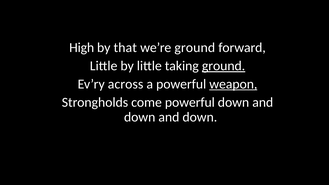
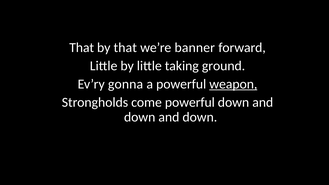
High: High -> That (82, 48)
we’re ground: ground -> banner (195, 48)
ground underline: present -> none (224, 66)
across: across -> gonna (126, 84)
